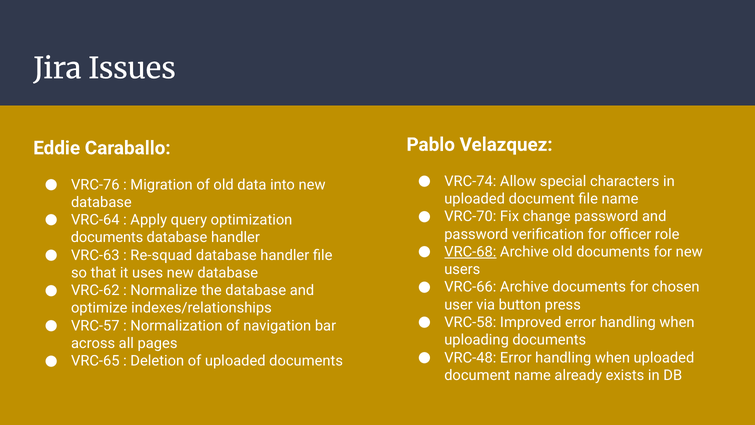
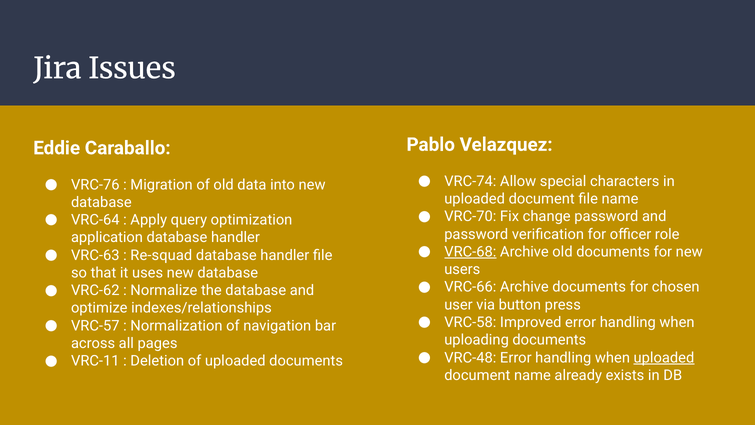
documents: documents -> application (107, 237)
uploaded underline: none -> present (664, 357)
VRC-65: VRC-65 -> VRC-11 (95, 361)
